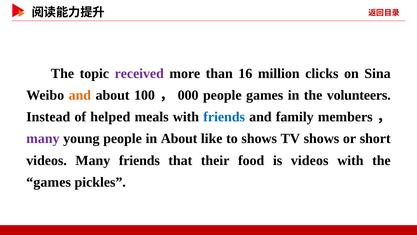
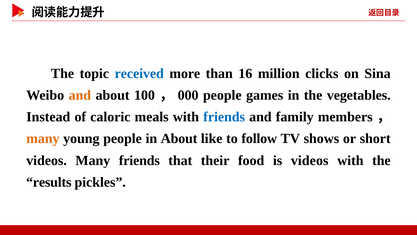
received colour: purple -> blue (139, 73)
volunteers: volunteers -> vegetables (359, 95)
helped: helped -> caloric (110, 117)
many colour: purple -> orange (43, 138)
to shows: shows -> follow (259, 138)
games: games -> results (49, 182)
